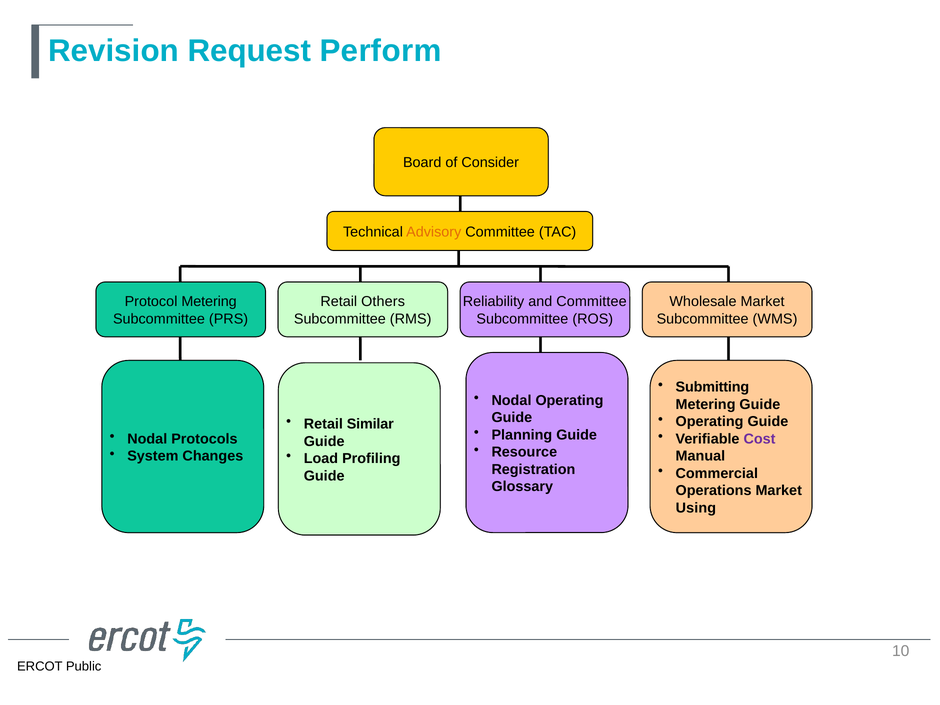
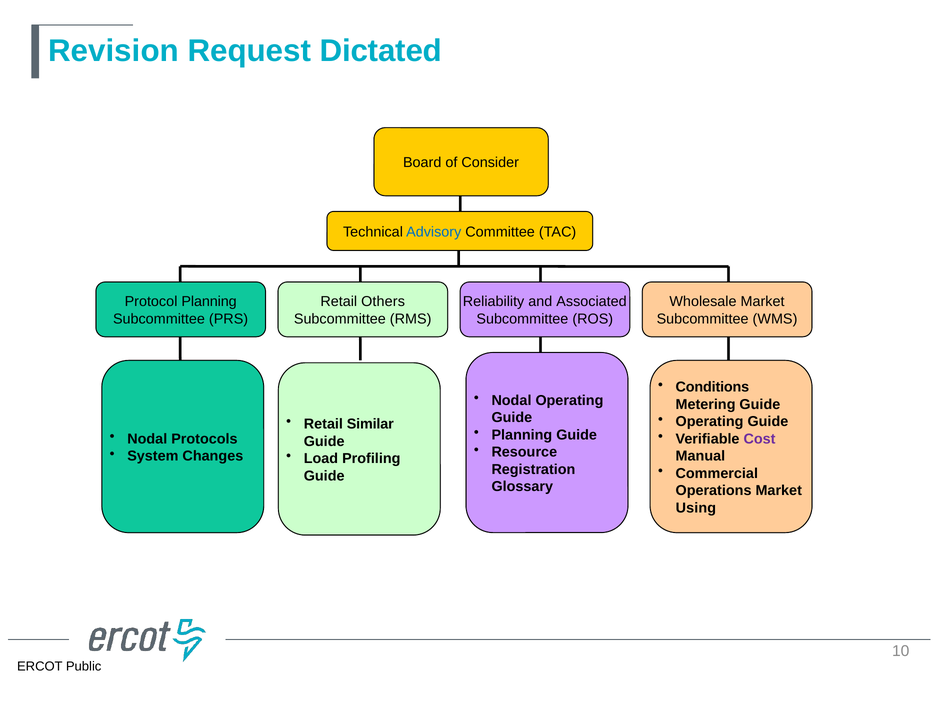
Perform: Perform -> Dictated (381, 51)
Advisory colour: orange -> blue (434, 232)
Protocol Metering: Metering -> Planning (209, 302)
and Committee: Committee -> Associated (592, 302)
Submitting: Submitting -> Conditions (712, 387)
